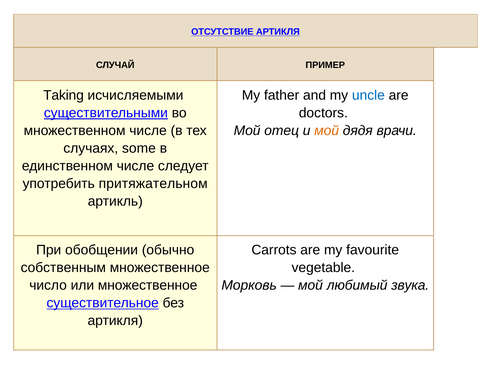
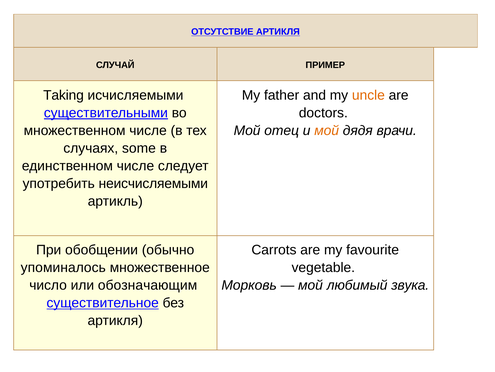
uncle colour: blue -> orange (368, 95)
притяжательном: притяжательном -> неисчисляемыми (153, 183)
собственным: собственным -> упоминалось (63, 267)
или множественное: множественное -> обозначающим (148, 285)
